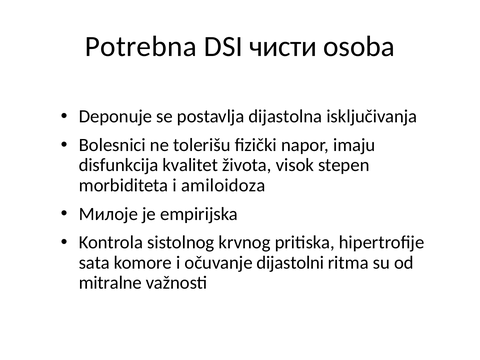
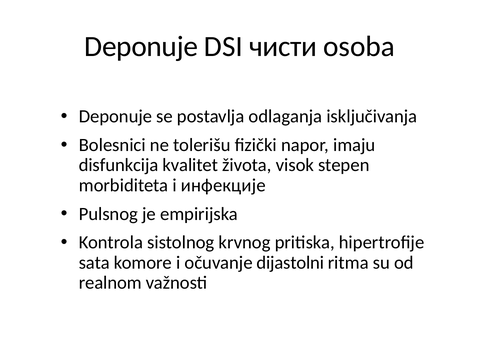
Potrebna: Potrebna -> Deponuje (141, 46)
dijastolna: dijastolna -> odlaganja (285, 116)
amiloidoza: amiloidoza -> инфекције (223, 185)
Милоје: Милоје -> Pulsnog (108, 214)
mitralne: mitralne -> realnom (110, 283)
